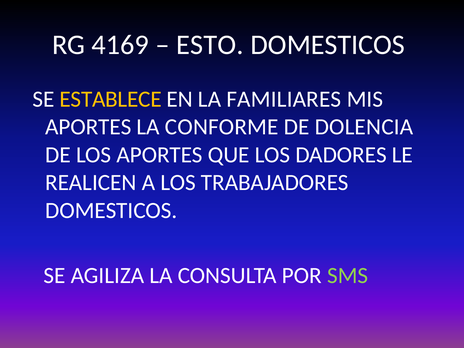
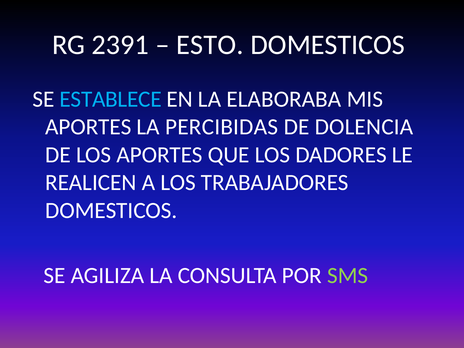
4169: 4169 -> 2391 (120, 45)
ESTABLECE colour: yellow -> light blue (111, 99)
FAMILIARES: FAMILIARES -> ELABORABA (284, 99)
CONFORME: CONFORME -> PERCIBIDAS (222, 127)
